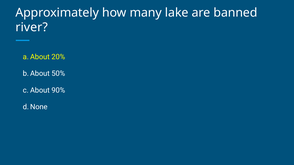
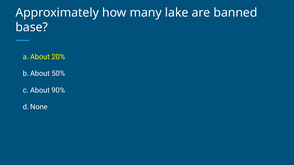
river: river -> base (32, 27)
